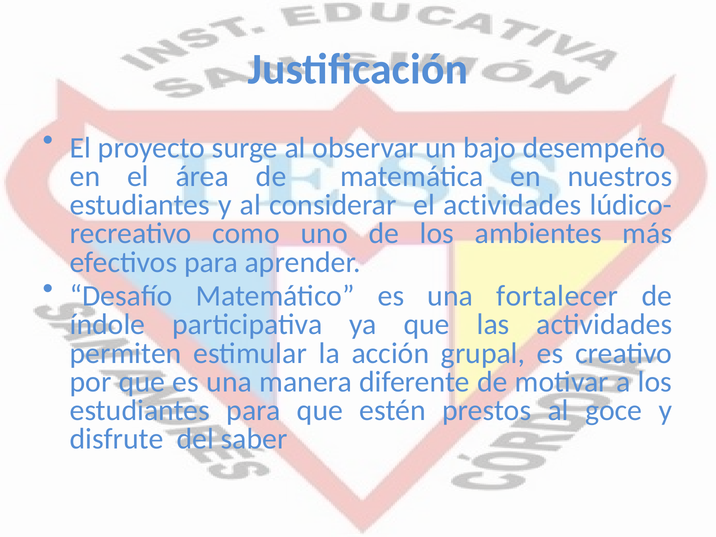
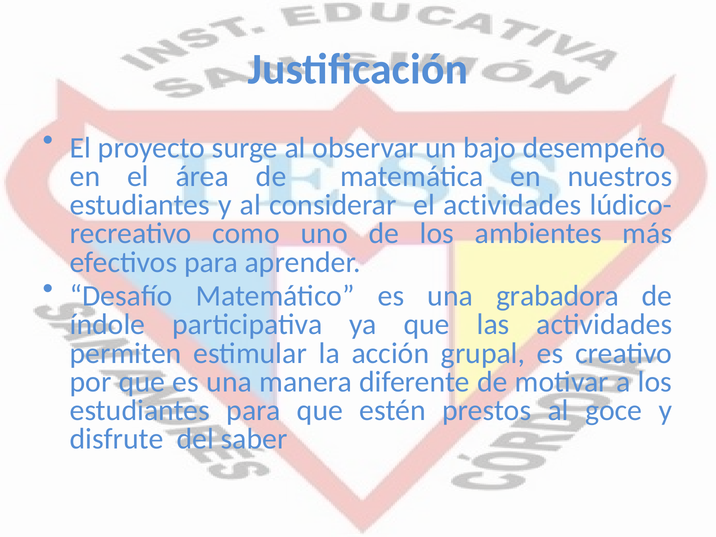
fortalecer: fortalecer -> grabadora (558, 296)
